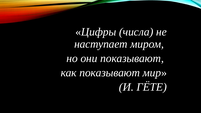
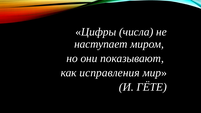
как показывают: показывают -> исправления (110, 73)
